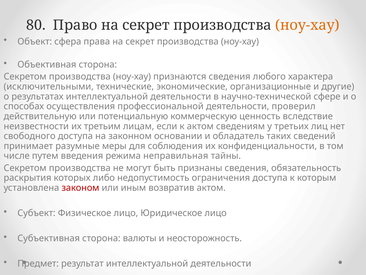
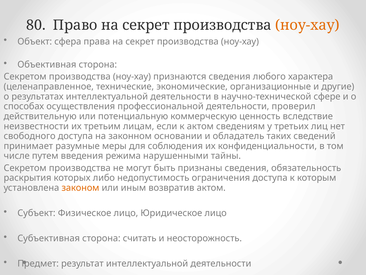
исключительными: исключительными -> целенаправленное (49, 86)
неправильная: неправильная -> нарушенными (176, 156)
законом colour: red -> orange (80, 188)
валюты: валюты -> считать (140, 238)
